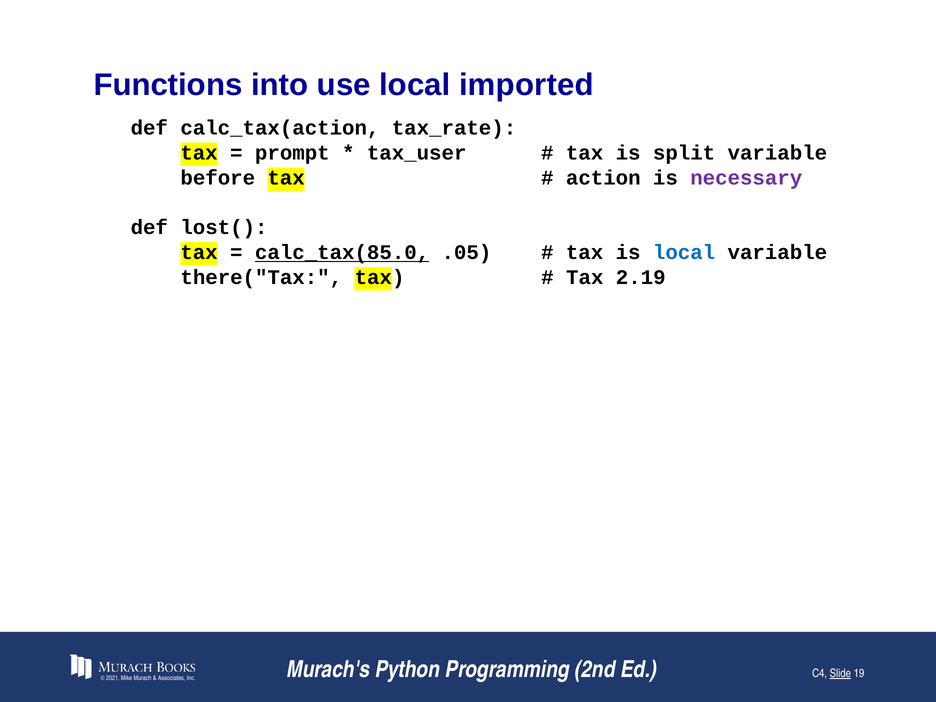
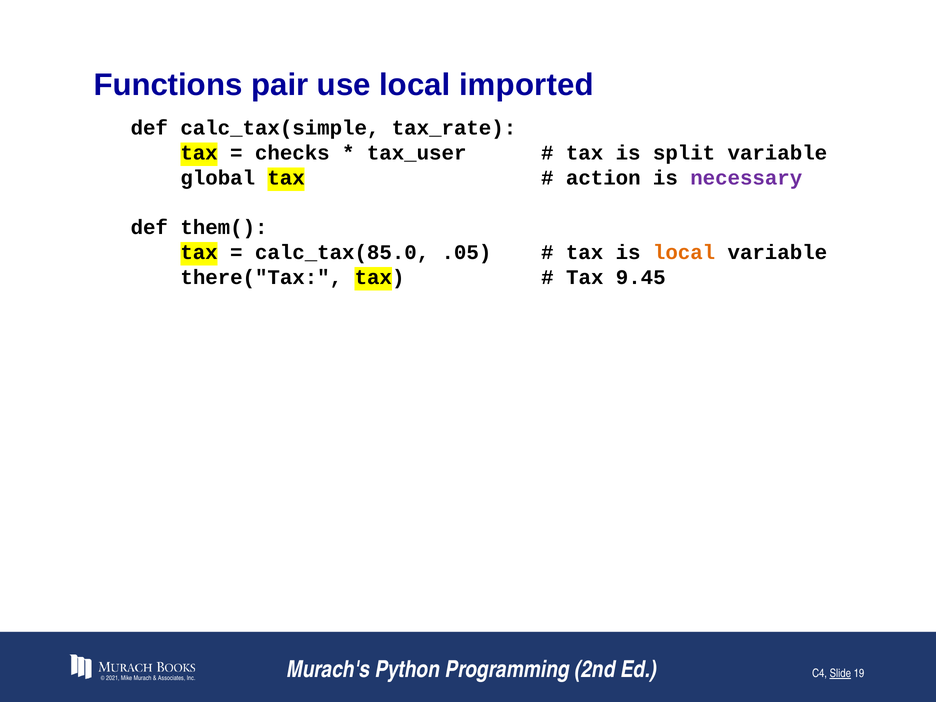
into: into -> pair (280, 85)
calc_tax(action: calc_tax(action -> calc_tax(simple (280, 128)
prompt: prompt -> checks (292, 153)
before: before -> global (218, 178)
lost(: lost( -> them( (224, 228)
calc_tax(85.0 underline: present -> none (342, 253)
local colour: blue -> orange (684, 253)
2.19: 2.19 -> 9.45 (641, 277)
